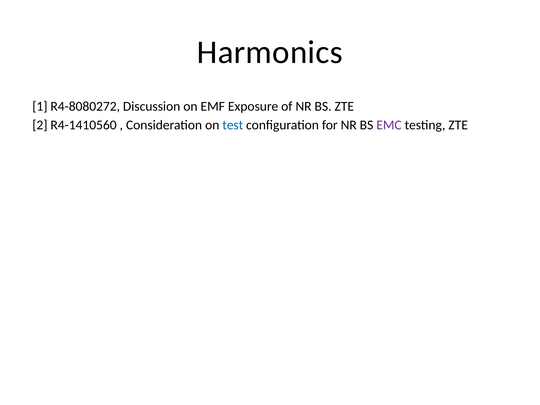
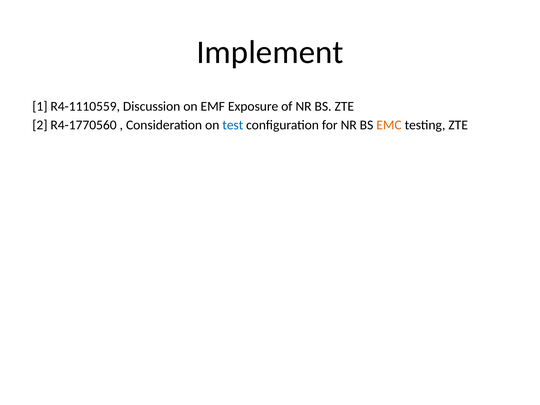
Harmonics: Harmonics -> Implement (270, 52)
R4-8080272: R4-8080272 -> R4-1110559 (85, 106)
R4-1410560: R4-1410560 -> R4-1770560 (84, 125)
EMC colour: purple -> orange (389, 125)
